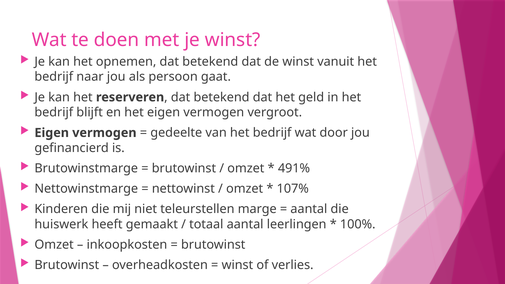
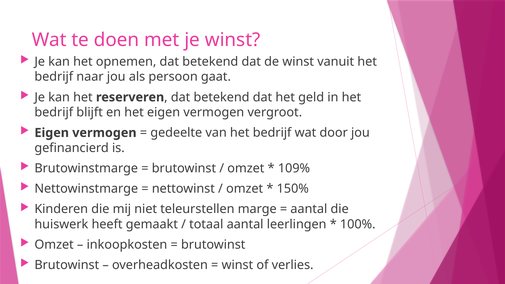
491%: 491% -> 109% (294, 168)
107%: 107% -> 150% (293, 189)
